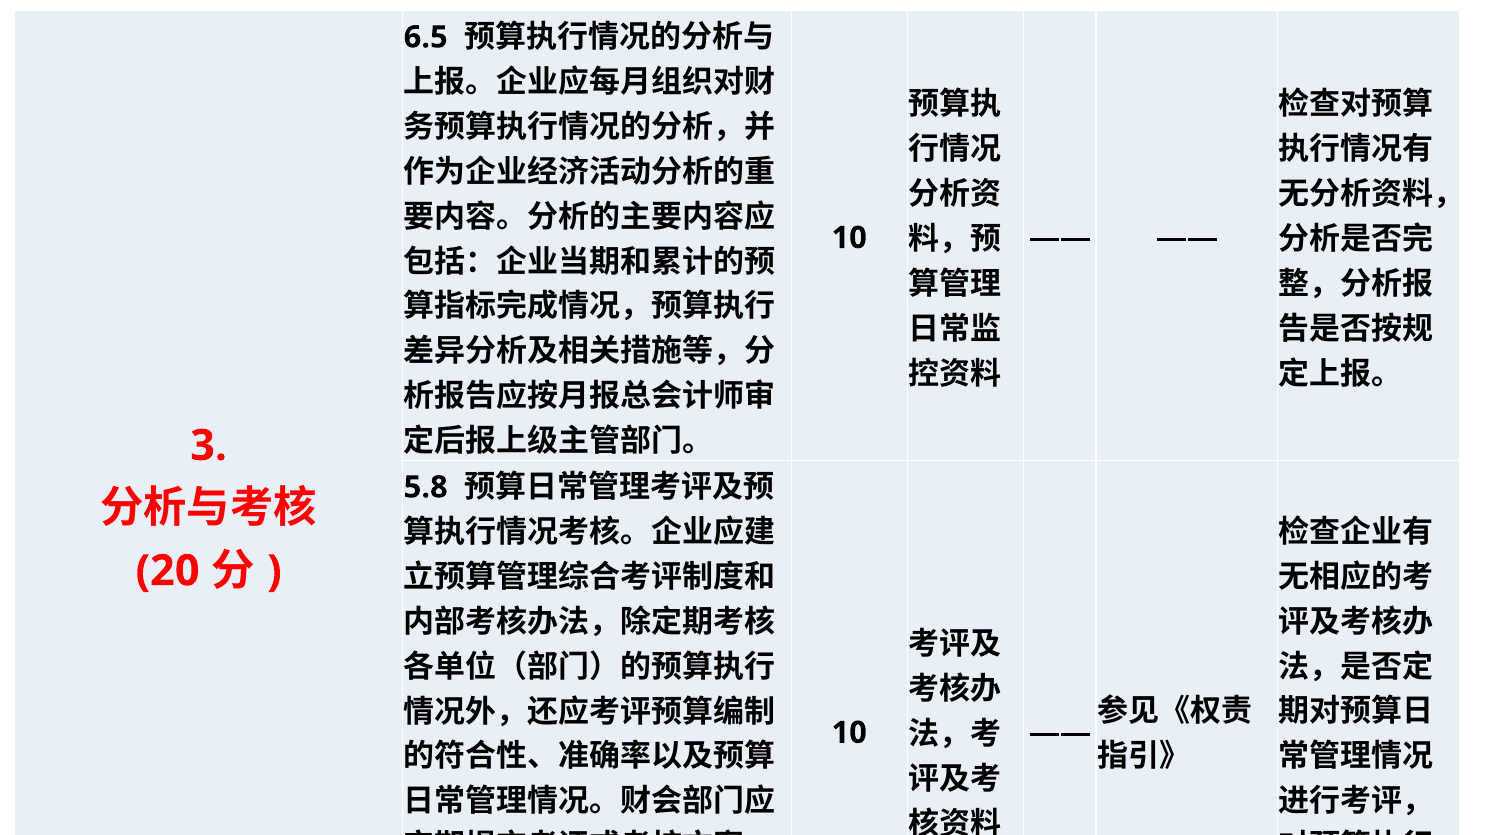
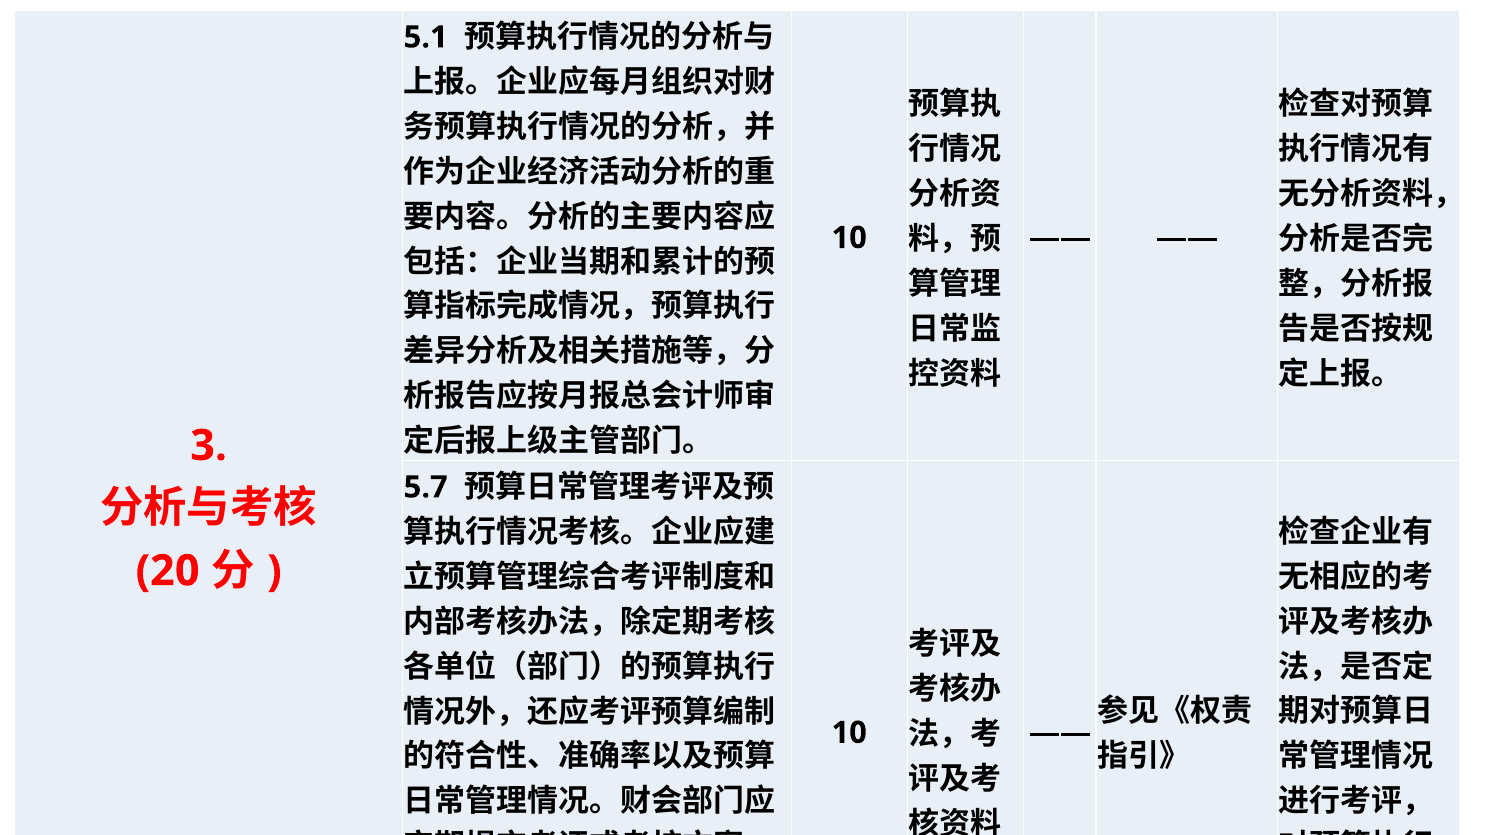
6.5: 6.5 -> 5.1 (426, 37)
5.8: 5.8 -> 5.7 (426, 487)
